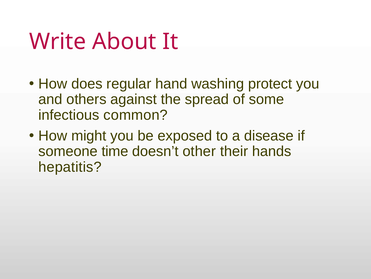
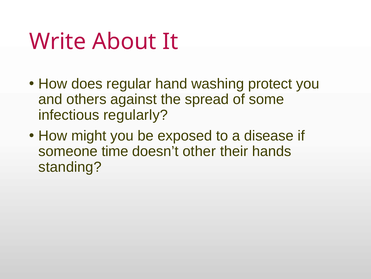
common: common -> regularly (136, 115)
hepatitis: hepatitis -> standing (70, 167)
